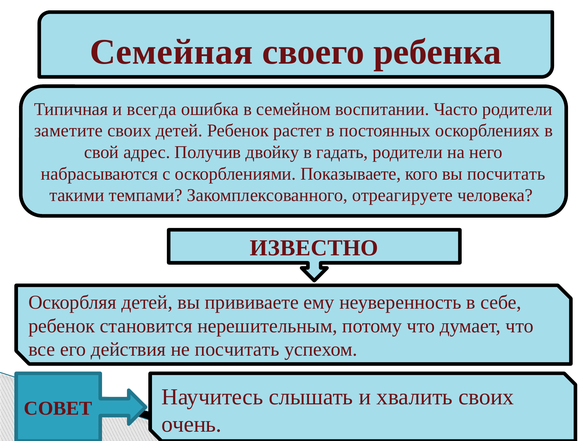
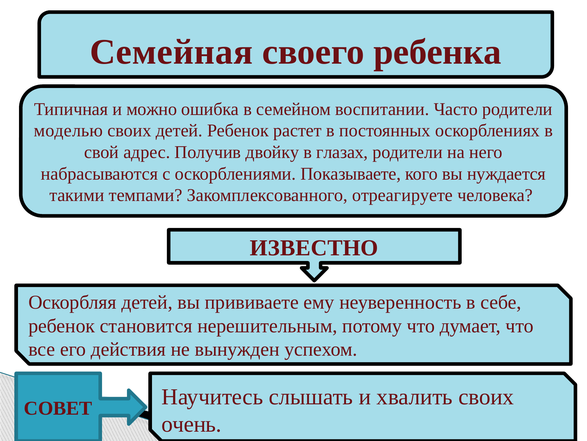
всегда: всегда -> можно (152, 109)
заметите: заметите -> моделью (68, 131)
гадать: гадать -> глазах (342, 152)
вы посчитать: посчитать -> нуждается (506, 174)
не посчитать: посчитать -> вынужден (237, 349)
